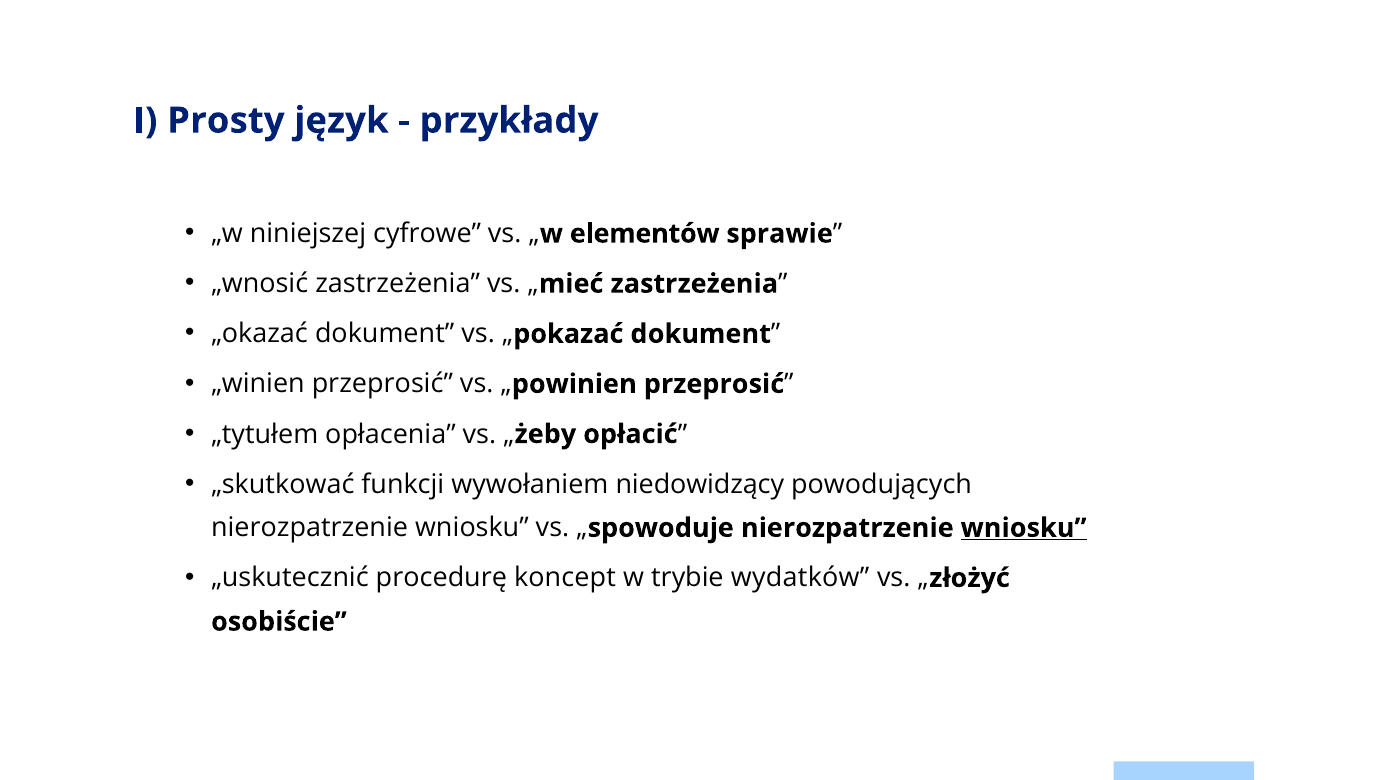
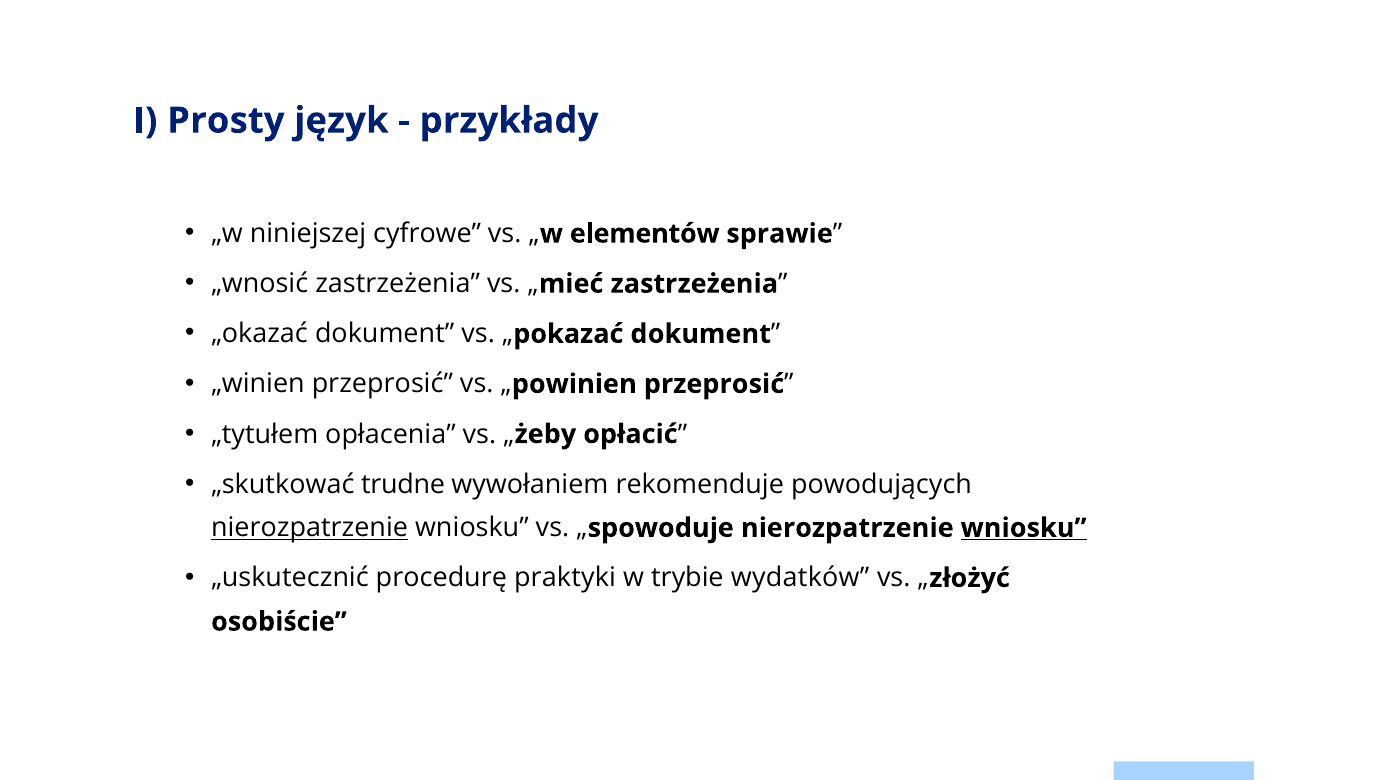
funkcji: funkcji -> trudne (403, 484)
niedowidzący: niedowidzący -> rekomenduje (700, 484)
nierozpatrzenie underline: none -> present (310, 528)
koncept: koncept -> praktyki (565, 578)
